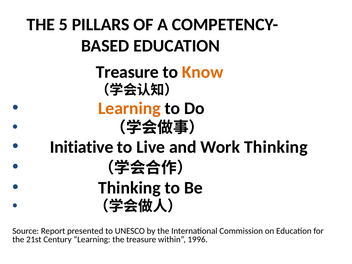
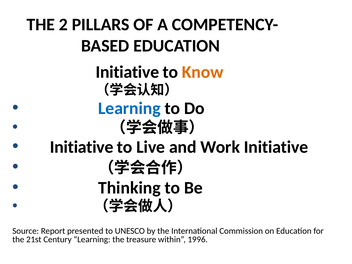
5: 5 -> 2 (63, 25)
Treasure: Treasure -> Initiative (127, 72)
Learning colour: orange -> blue (129, 108)
Work Thinking: Thinking -> Initiative (276, 147)
